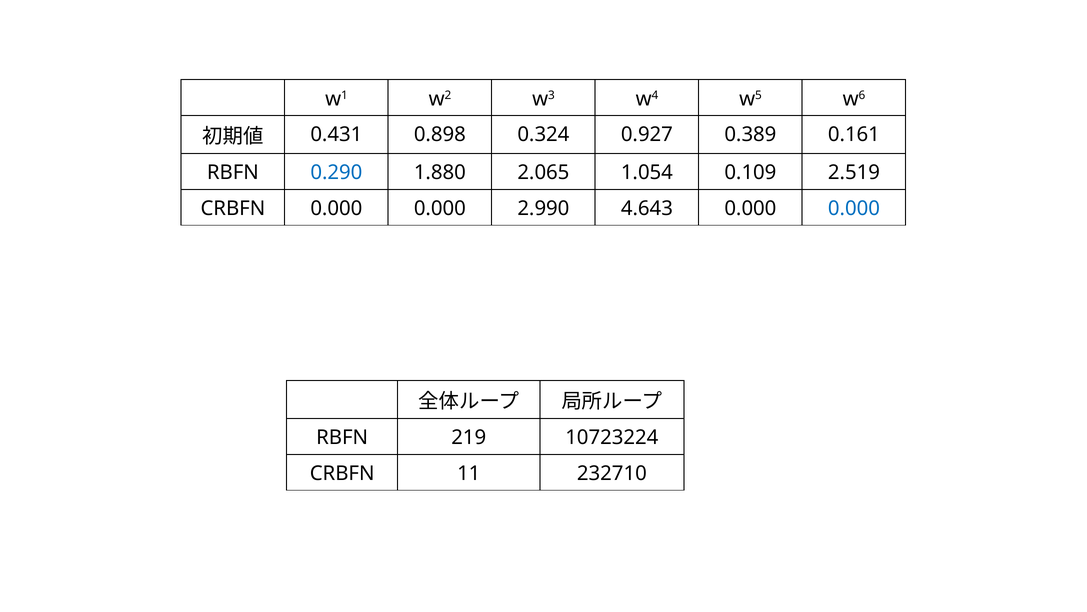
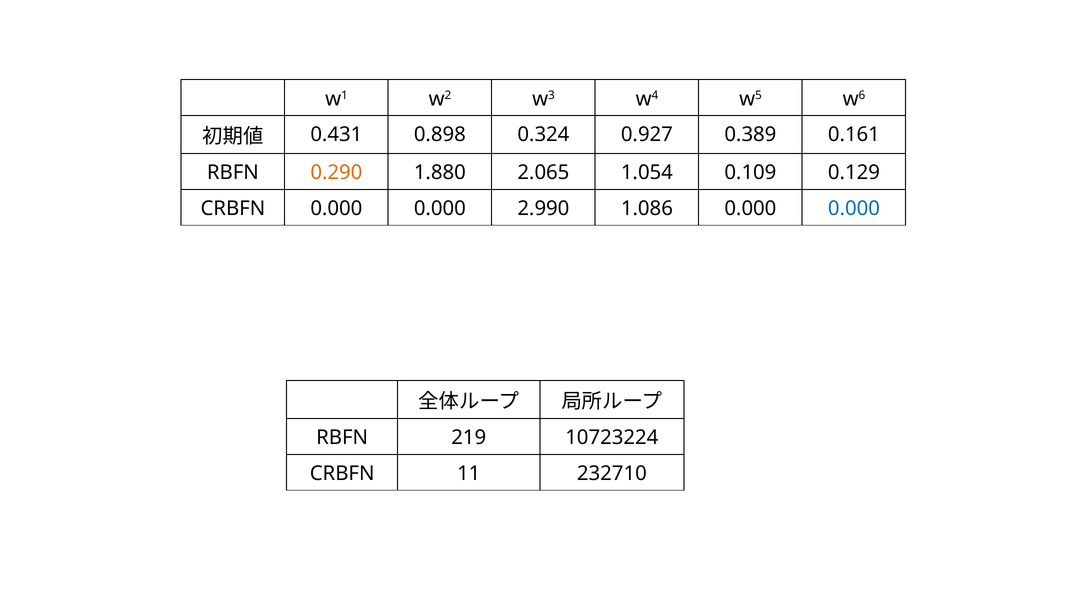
0.290 colour: blue -> orange (336, 172)
2.519: 2.519 -> 0.129 (854, 172)
4.643: 4.643 -> 1.086 (647, 208)
